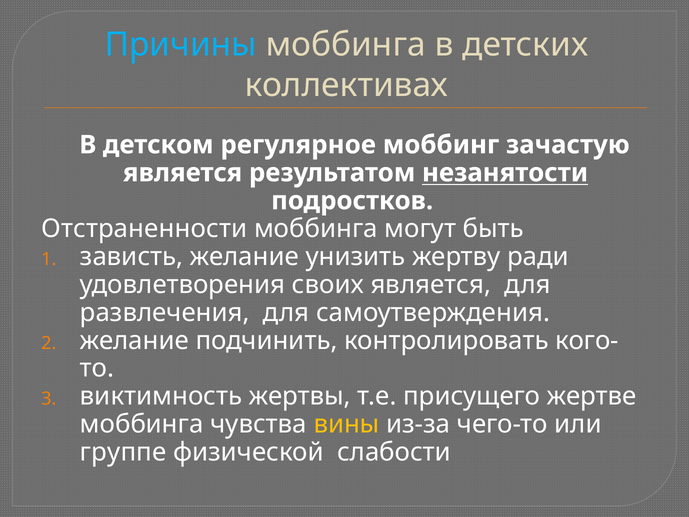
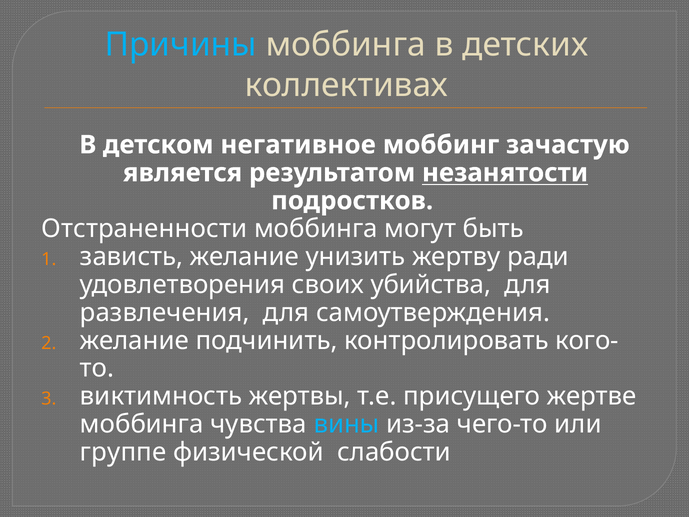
регулярное: регулярное -> негативное (298, 145)
своих является: является -> убийства (431, 284)
вины colour: yellow -> light blue (347, 424)
